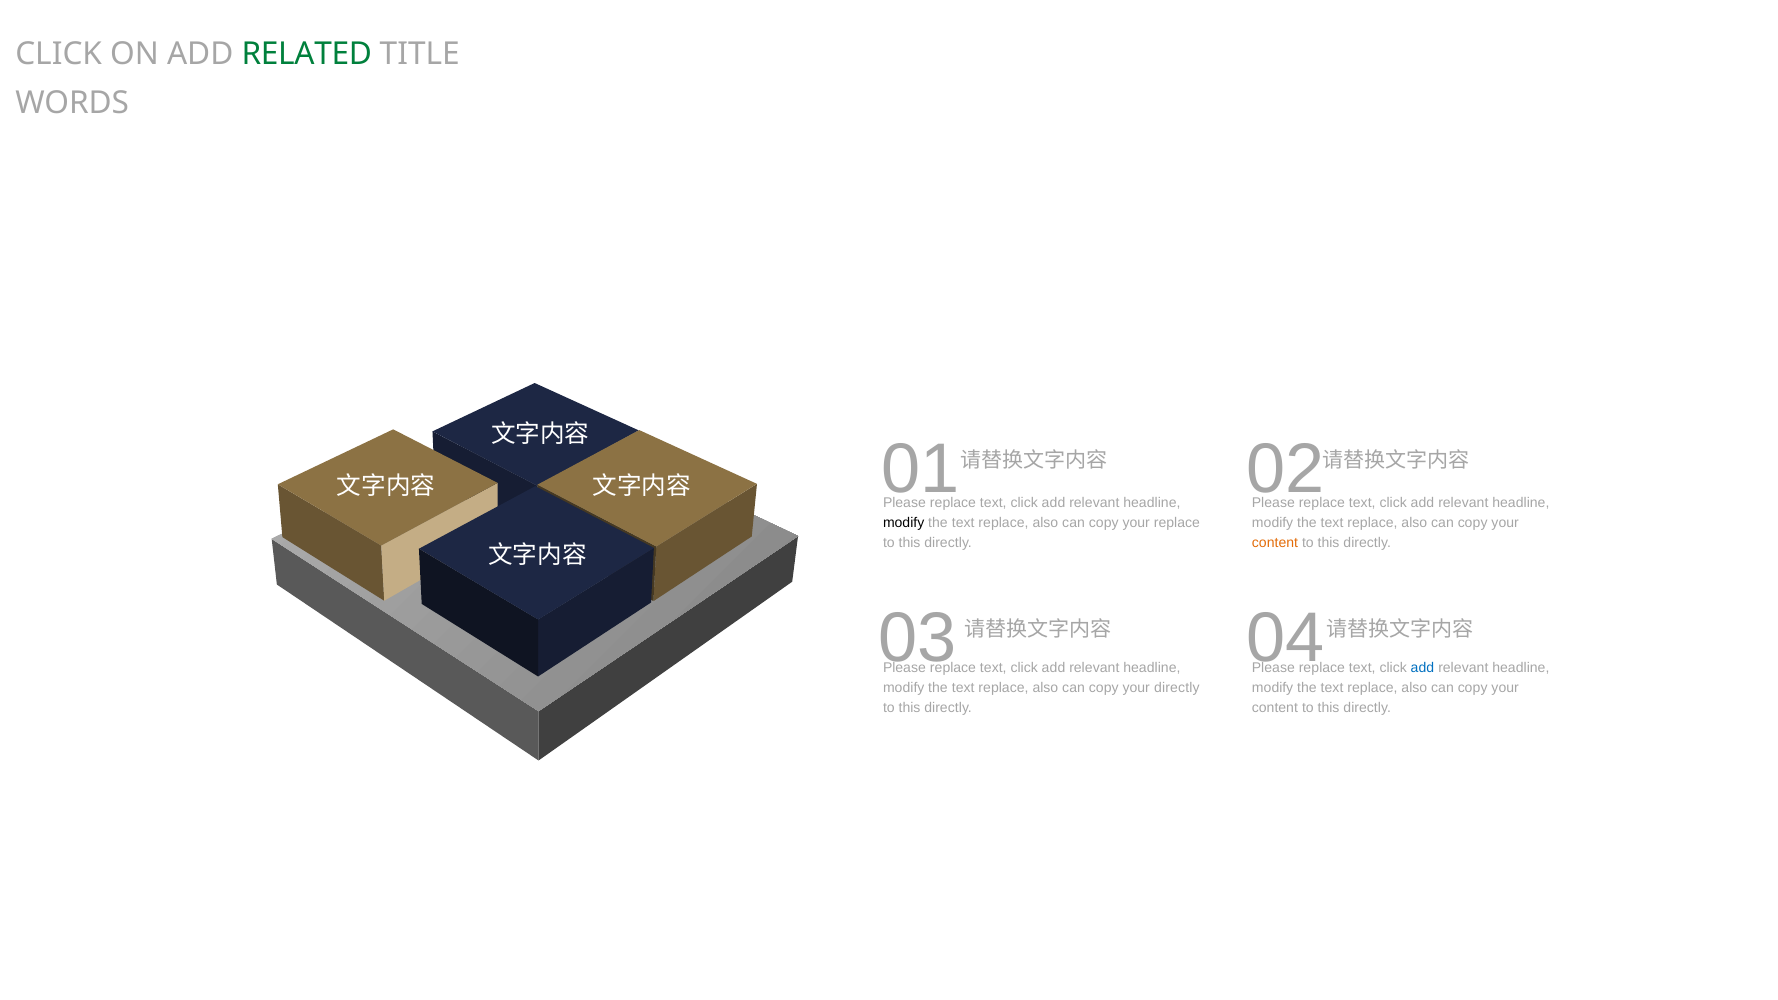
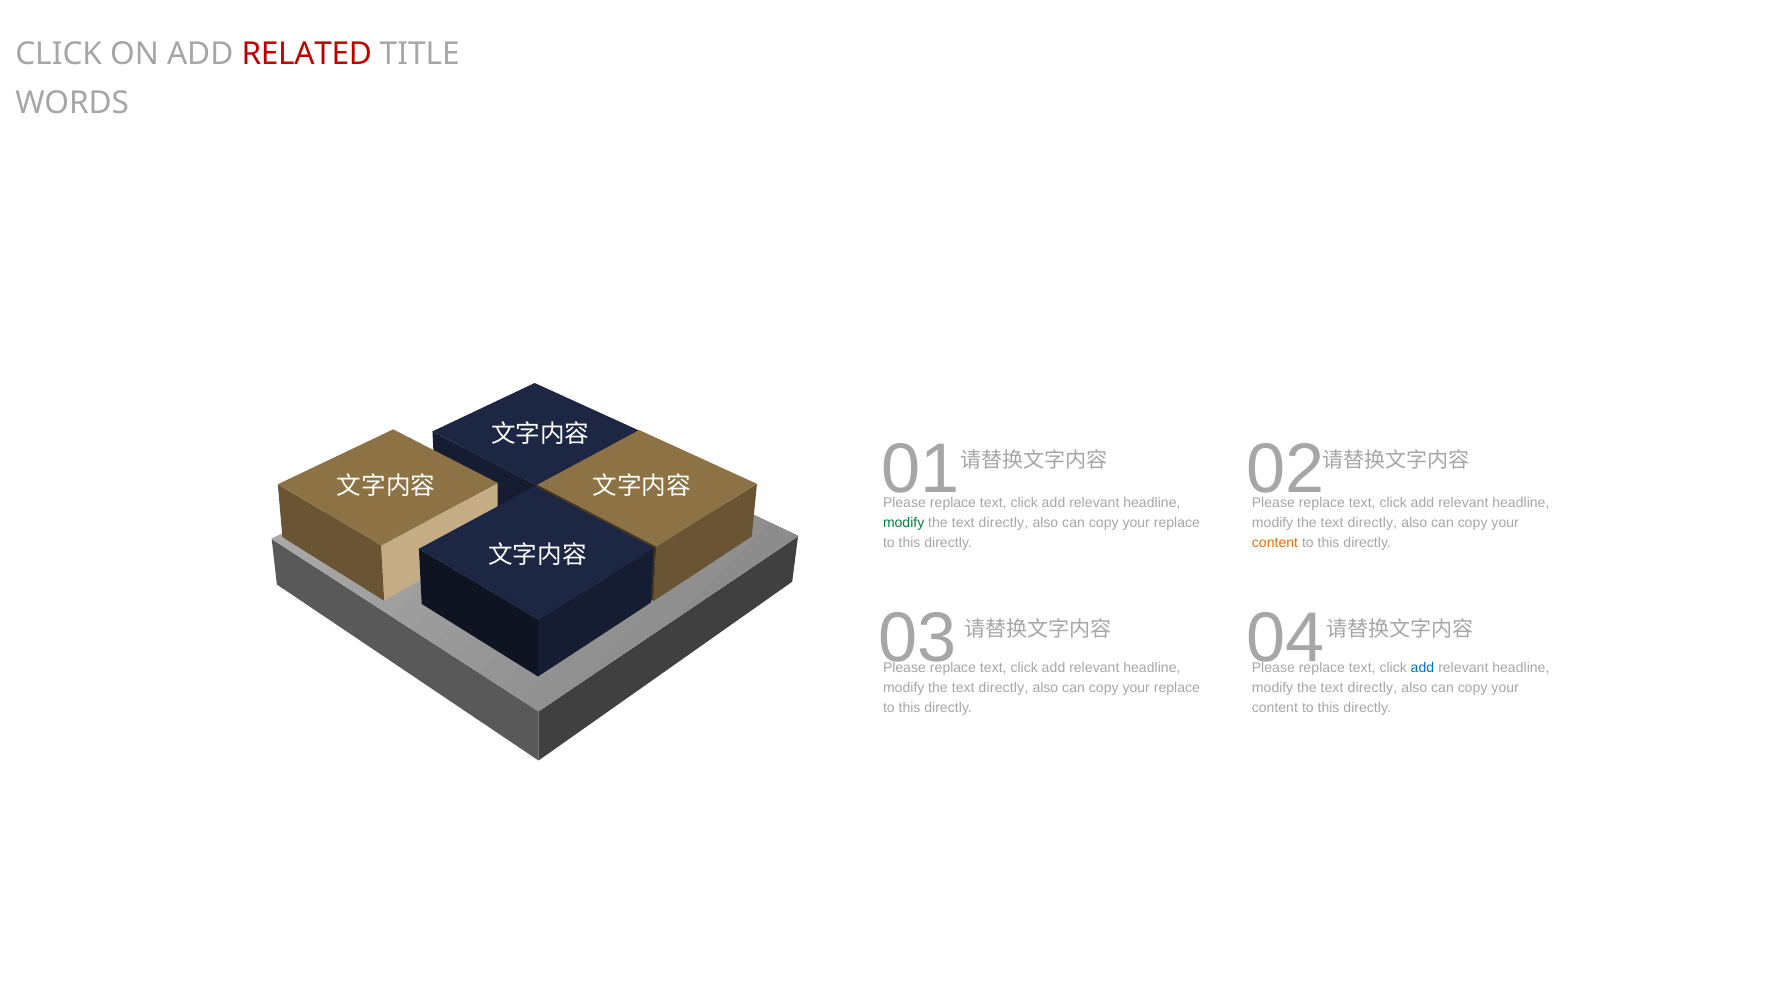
RELATED colour: green -> red (307, 54)
modify colour: black -> green (904, 523)
replace: replace -> directly (1003, 523)
replace: replace -> directly (1372, 523)
replace: replace -> directly (1003, 688)
directly: directly -> replace (1177, 688)
replace: replace -> directly (1372, 688)
